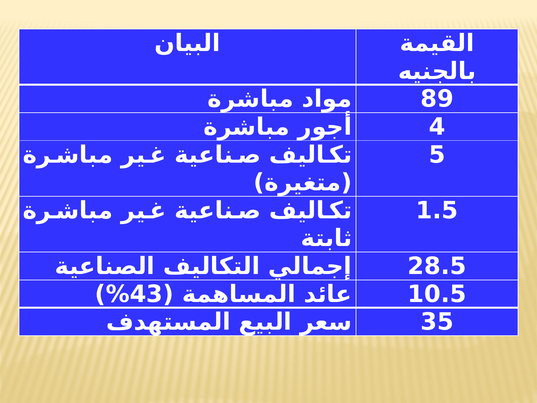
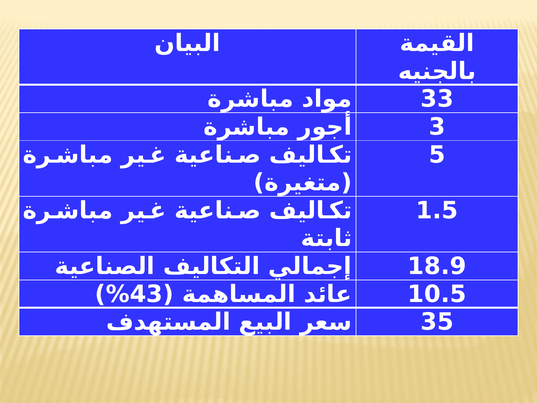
89: 89 -> 33 (437, 99)
4: 4 -> 3 (437, 127)
28.5: 28.5 -> 18.9 (437, 266)
